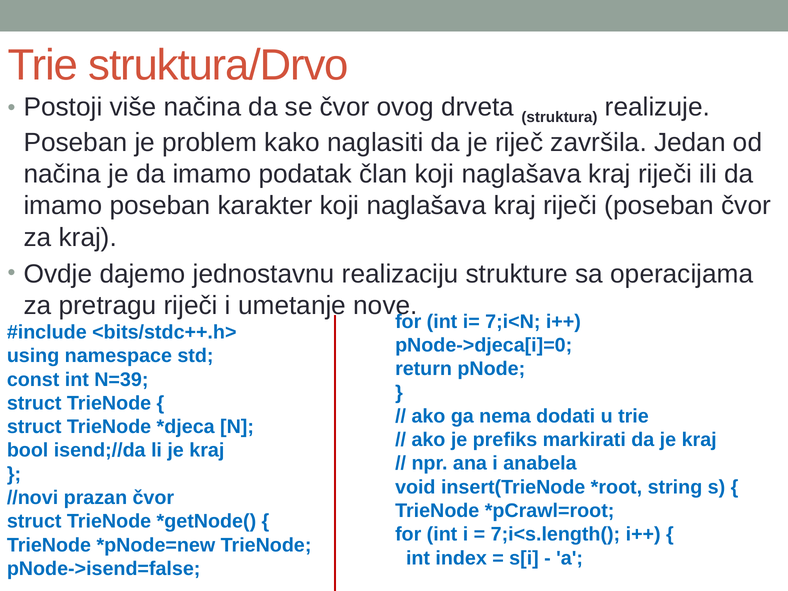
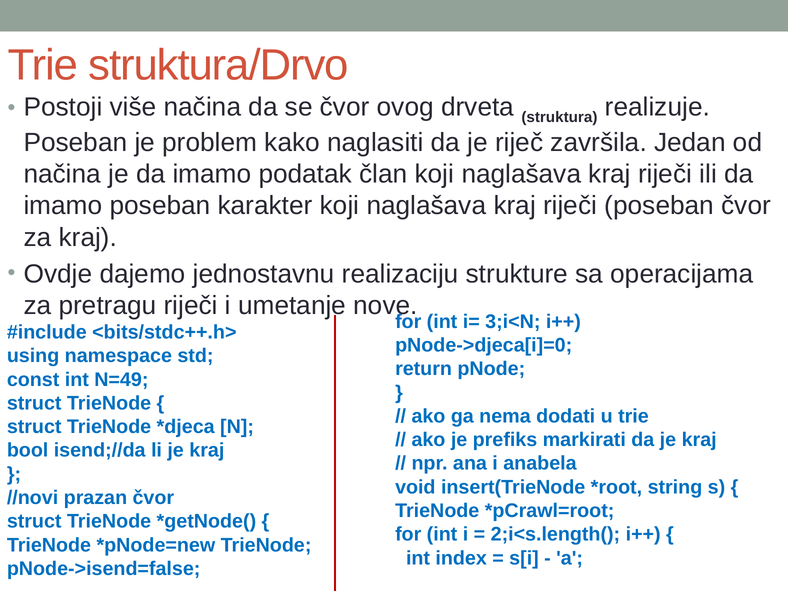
7;i<N: 7;i<N -> 3;i<N (513, 322)
N=39: N=39 -> N=49 (121, 380)
7;i<s.length(: 7;i<s.length( -> 2;i<s.length( (555, 534)
